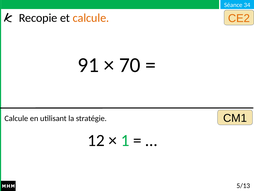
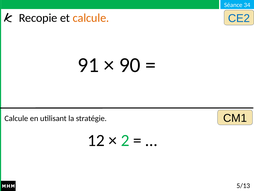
CE2 colour: orange -> blue (239, 18)
70: 70 -> 90 (130, 65)
1: 1 -> 2 (125, 140)
